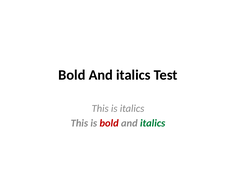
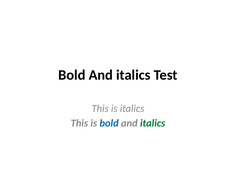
bold colour: red -> blue (109, 123)
